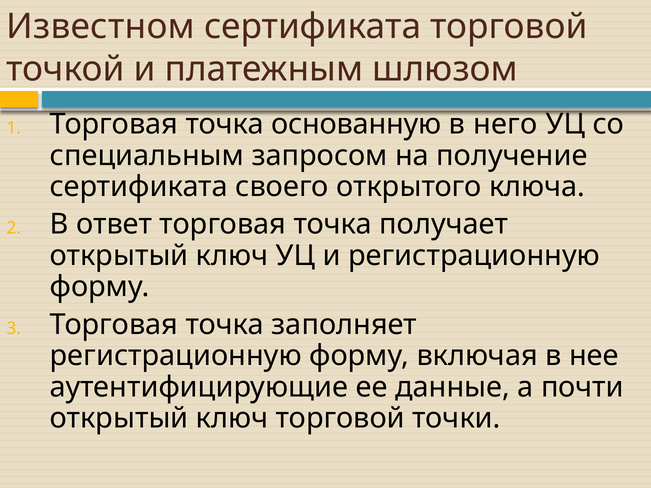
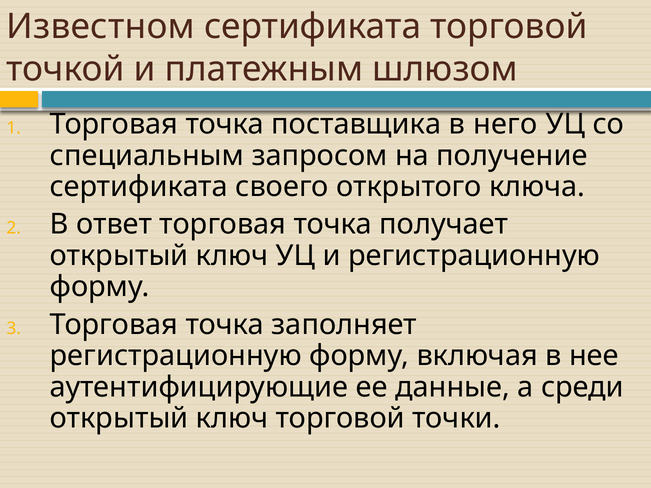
основанную: основанную -> поставщика (356, 124)
почти: почти -> среди (582, 387)
